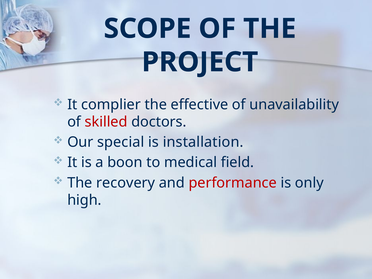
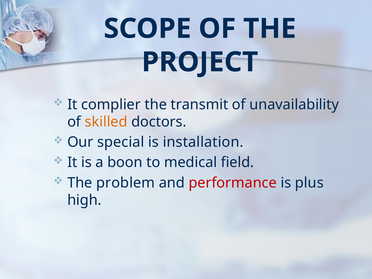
effective: effective -> transmit (199, 105)
skilled colour: red -> orange (106, 122)
recovery: recovery -> problem (126, 183)
only: only -> plus (309, 183)
